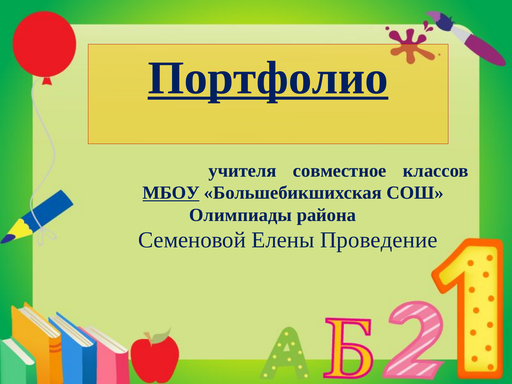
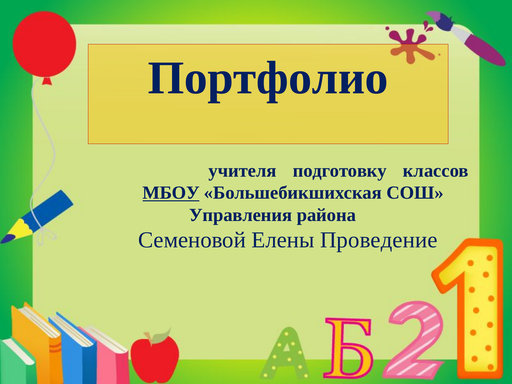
Портфолио underline: present -> none (268, 78)
совместное: совместное -> подготовку (340, 171)
Олимпиады: Олимпиады -> Управления (241, 215)
